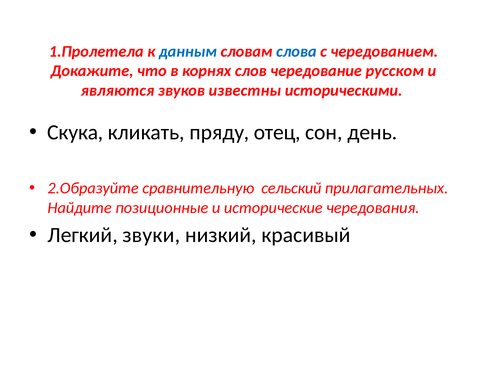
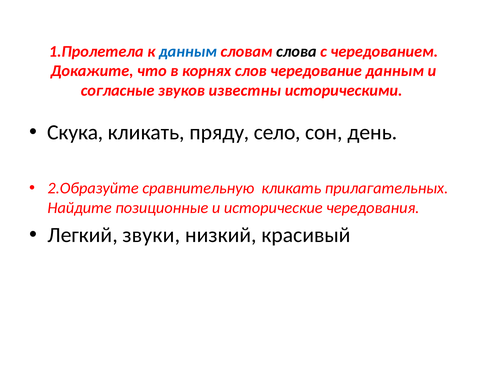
слова colour: blue -> black (296, 52)
чередование русском: русском -> данным (395, 71)
являются: являются -> согласные (118, 90)
отец: отец -> село (277, 132)
сравнительную сельский: сельский -> кликать (291, 188)
